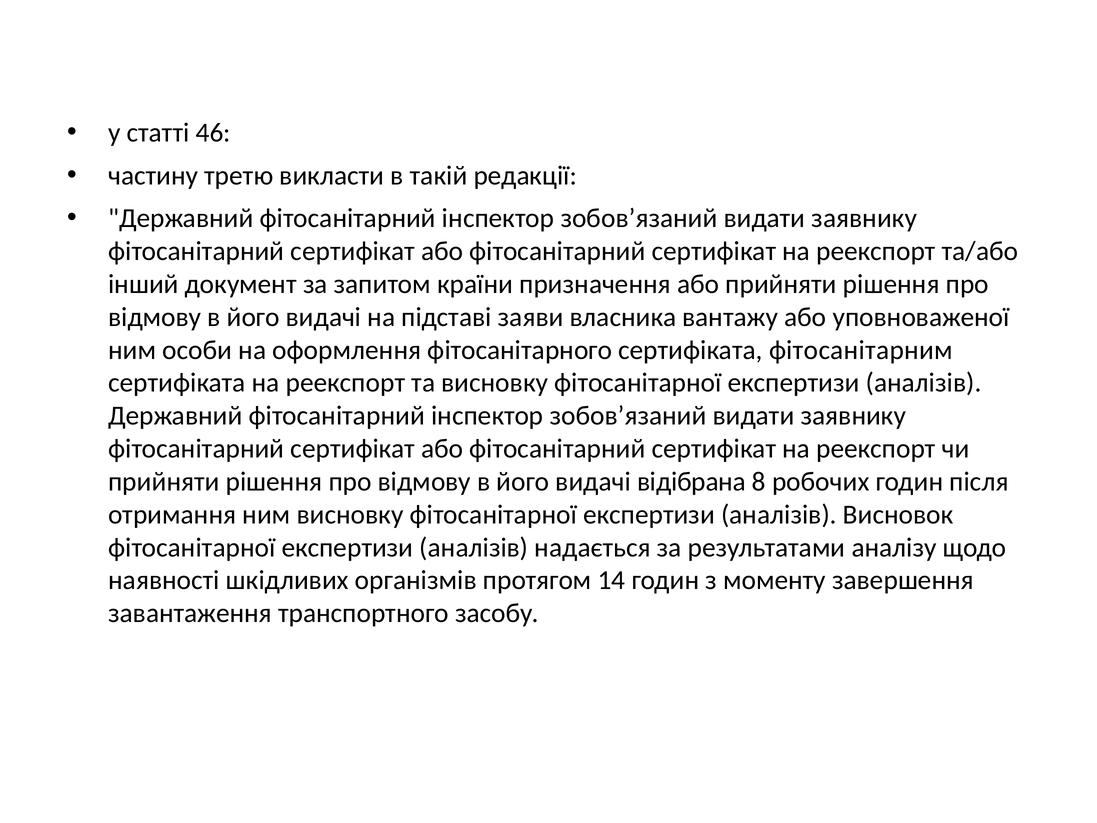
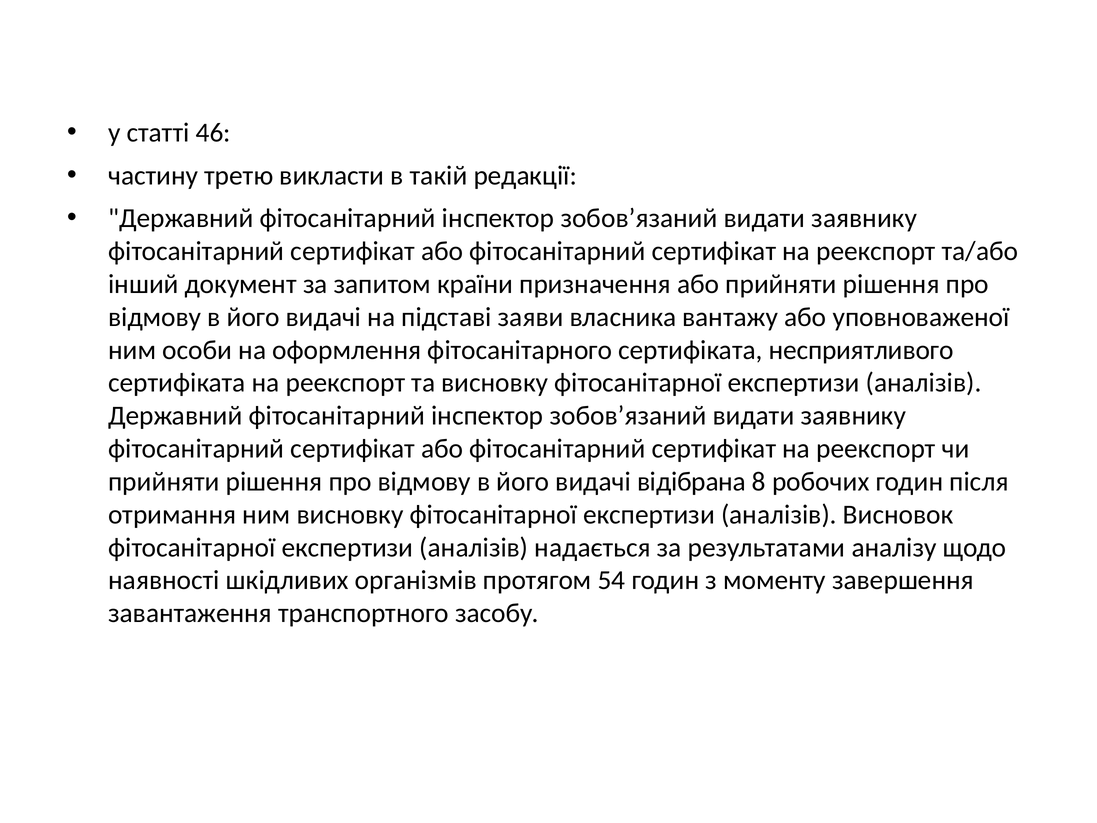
фітосанітарним: фітосанітарним -> несприятливого (861, 350)
14: 14 -> 54 (611, 580)
